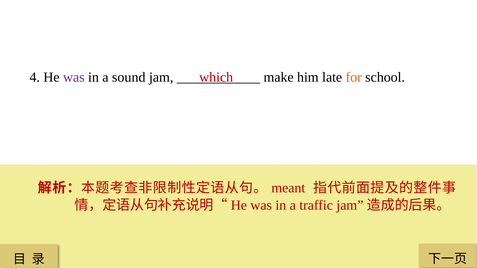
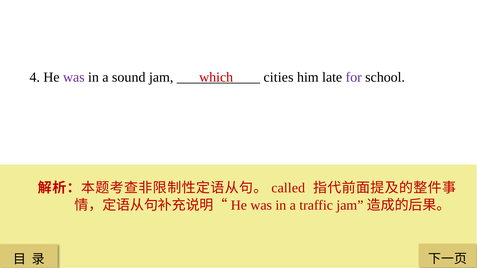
make: make -> cities (279, 77)
for colour: orange -> purple (354, 77)
meant: meant -> called (288, 188)
